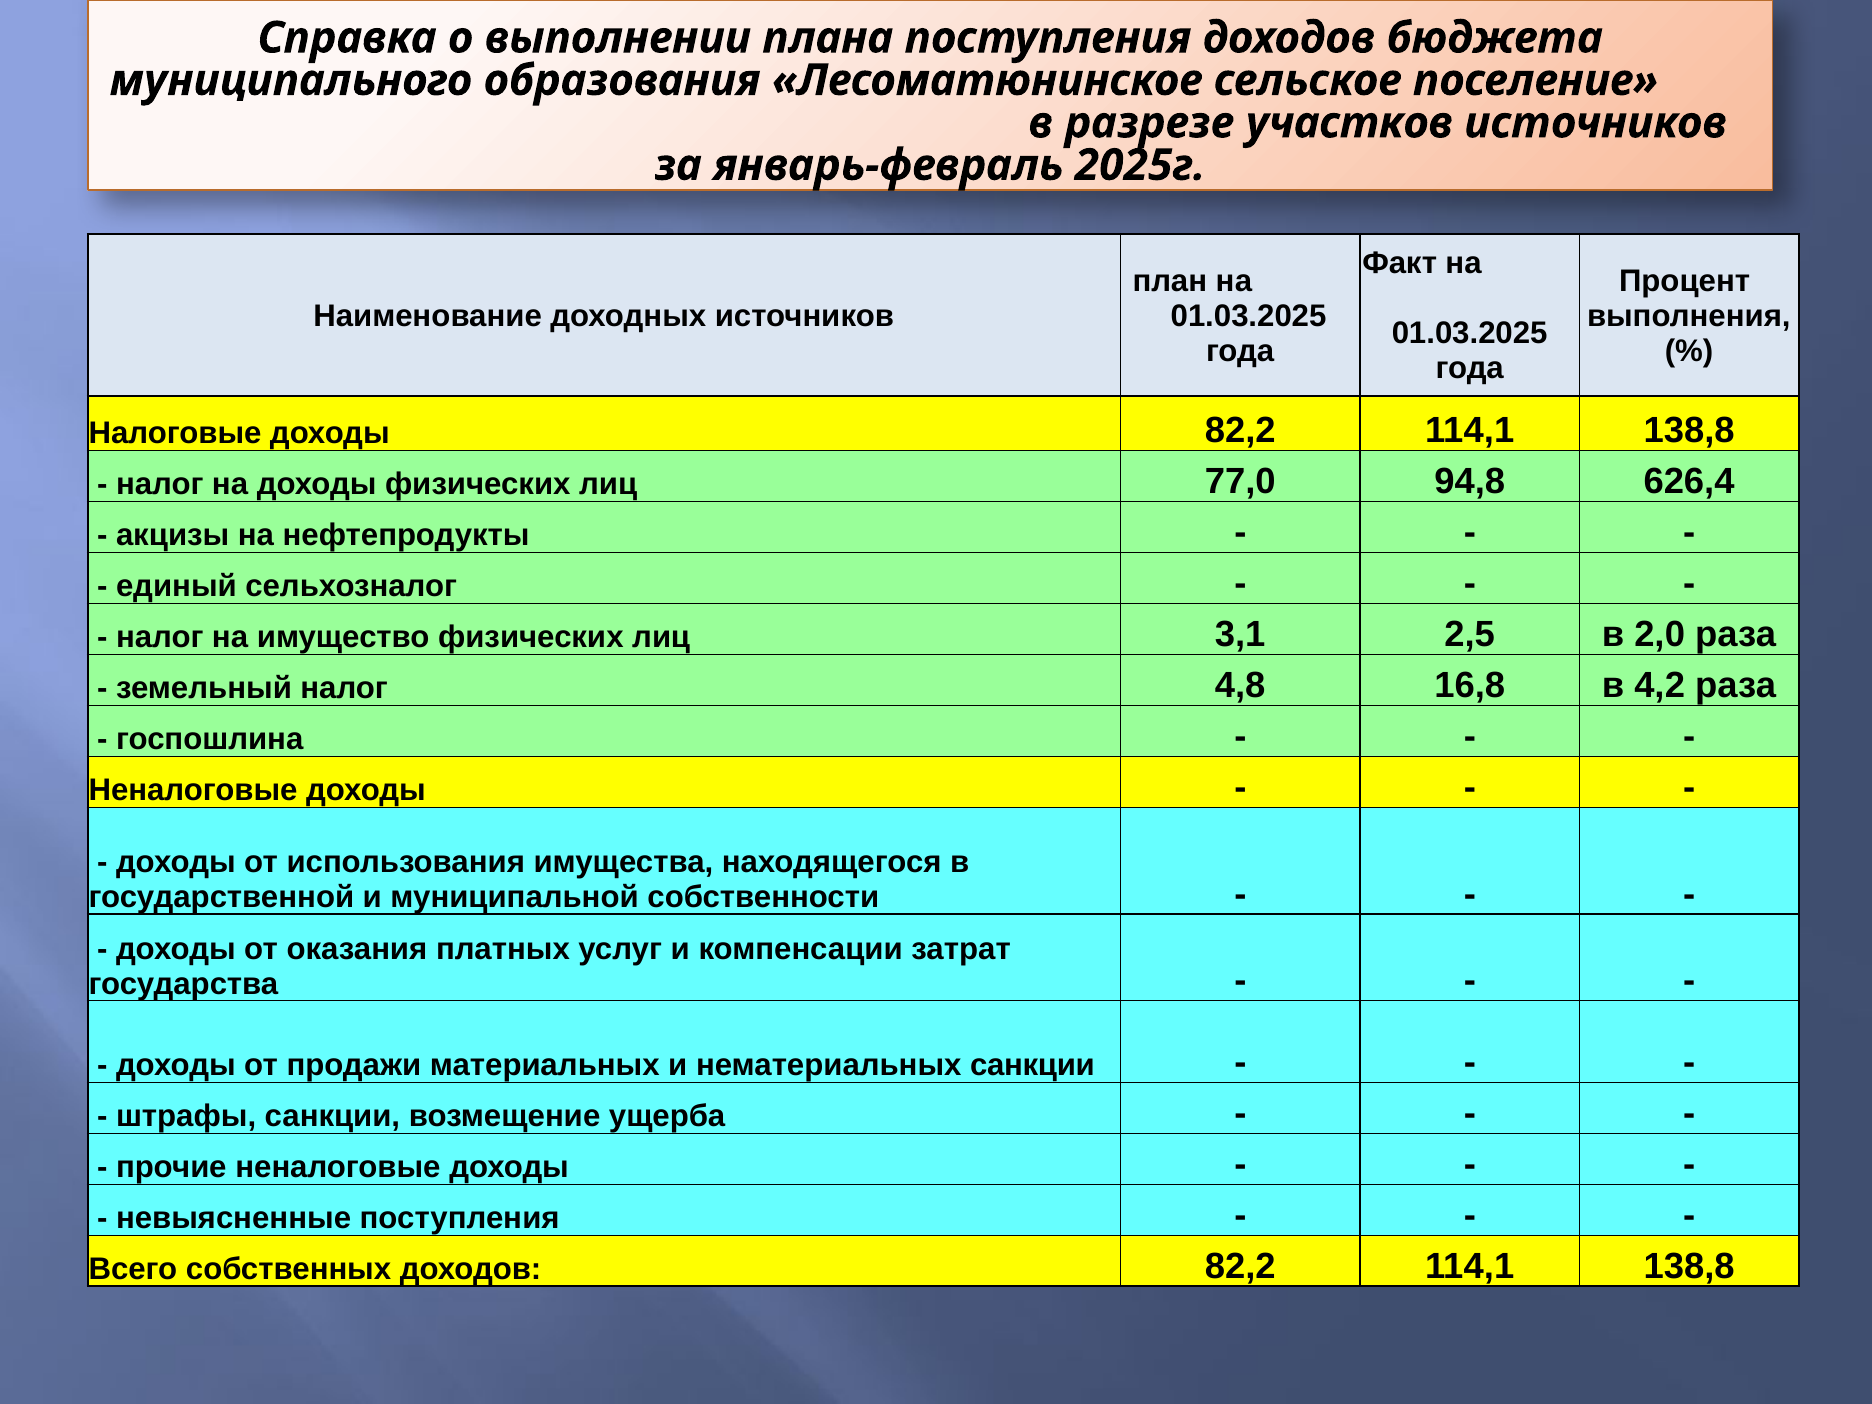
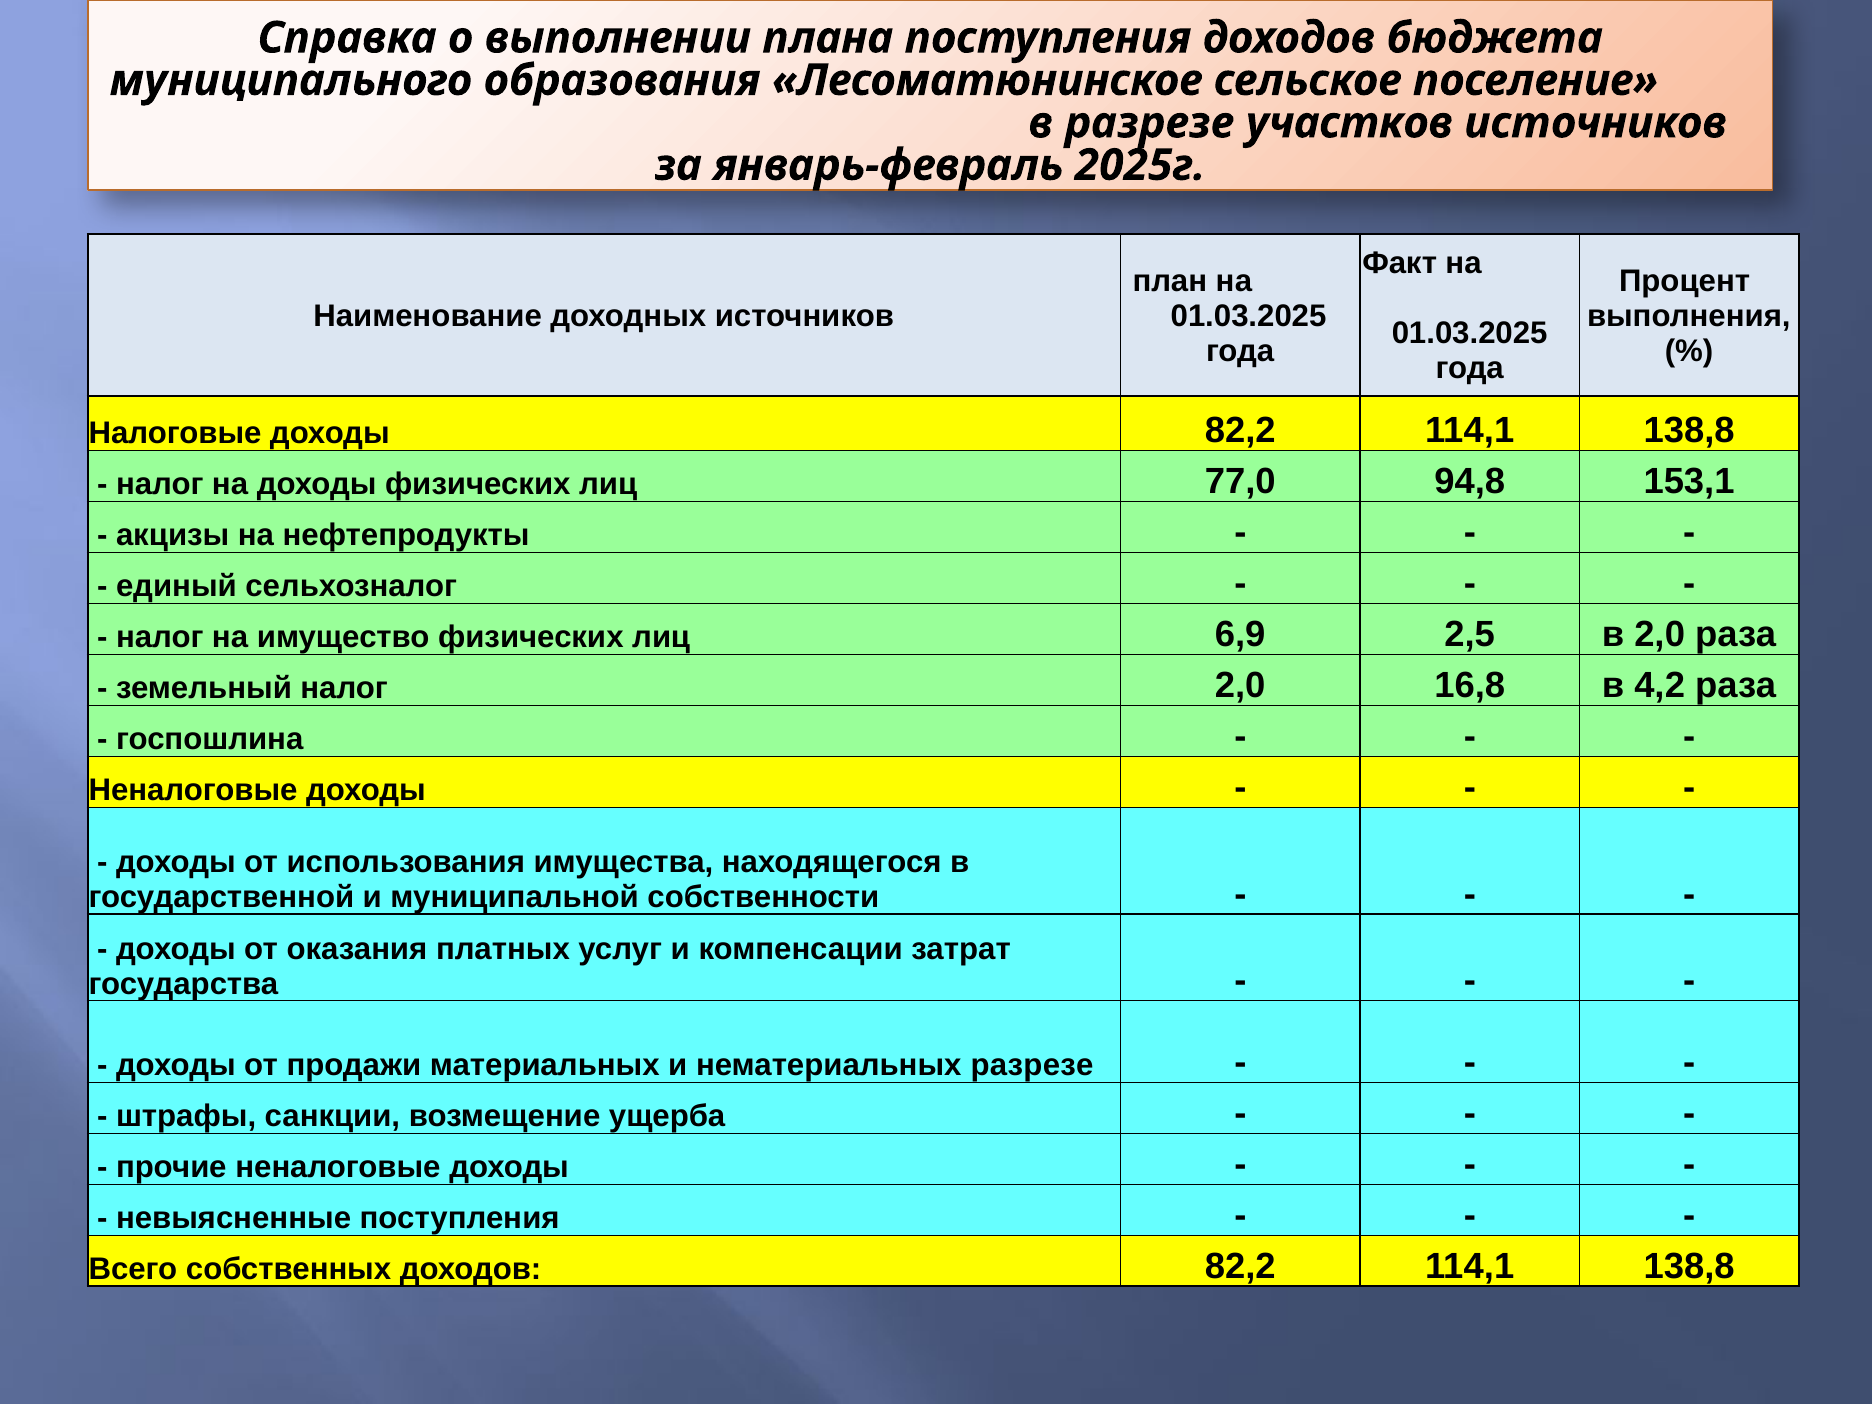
626,4: 626,4 -> 153,1 (1689, 481)
3,1: 3,1 -> 6,9 (1240, 634)
налог 4,8: 4,8 -> 2,0 (1240, 685)
нематериальных санкции: санкции -> разрезе (1032, 1065)
